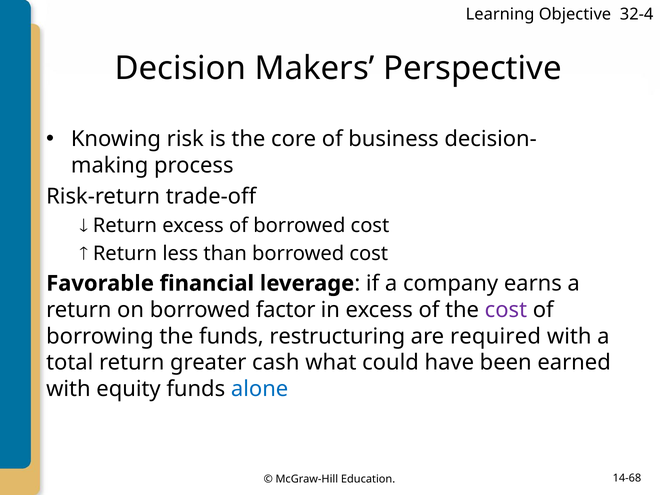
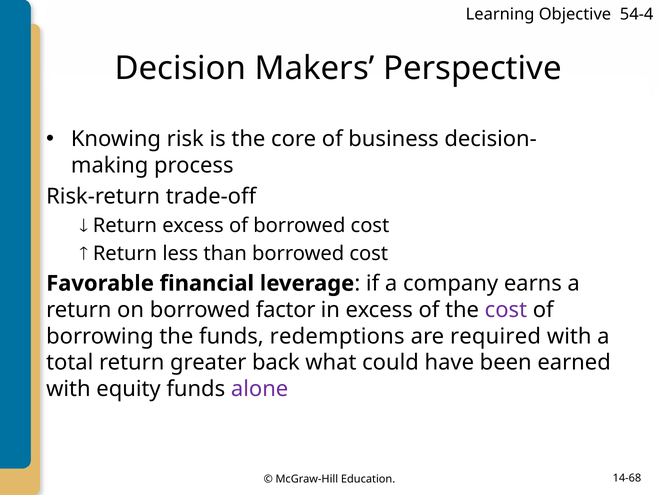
32-4: 32-4 -> 54-4 (637, 14)
restructuring: restructuring -> redemptions (337, 336)
cash: cash -> back (276, 363)
alone colour: blue -> purple (260, 389)
